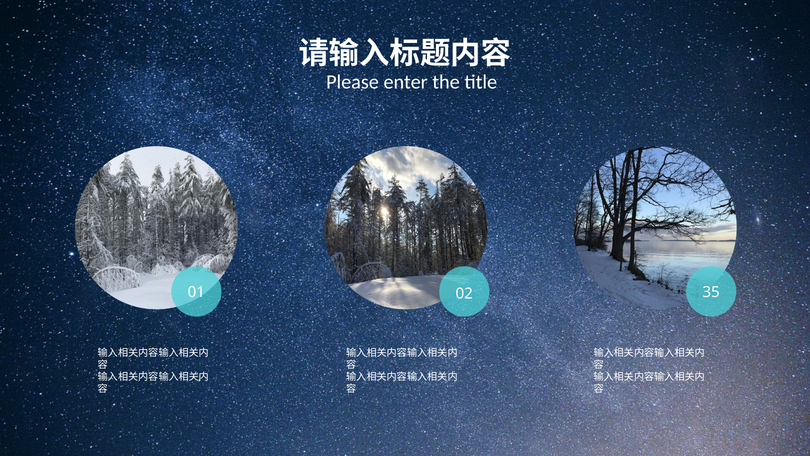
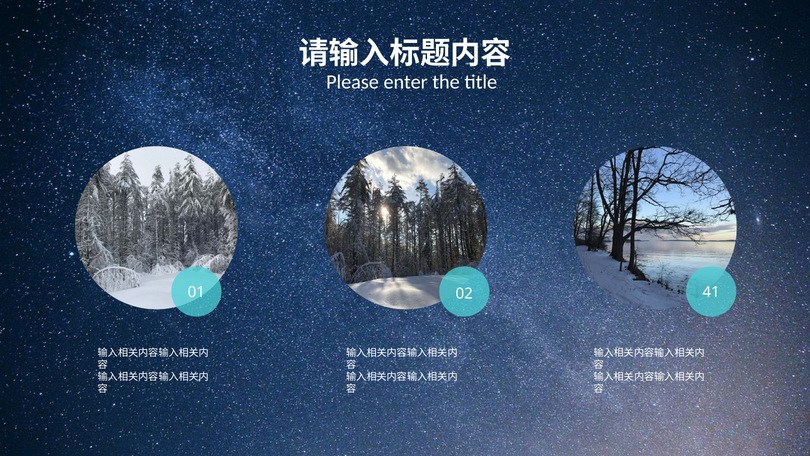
35: 35 -> 41 (711, 292)
